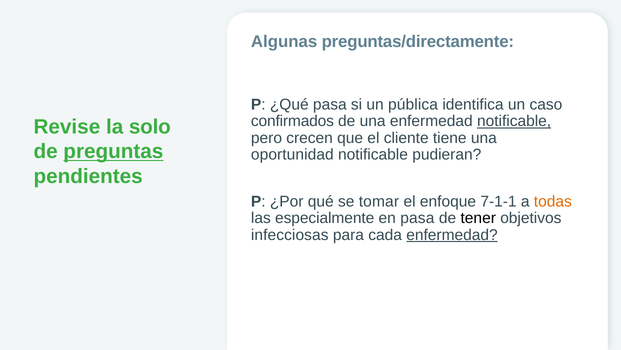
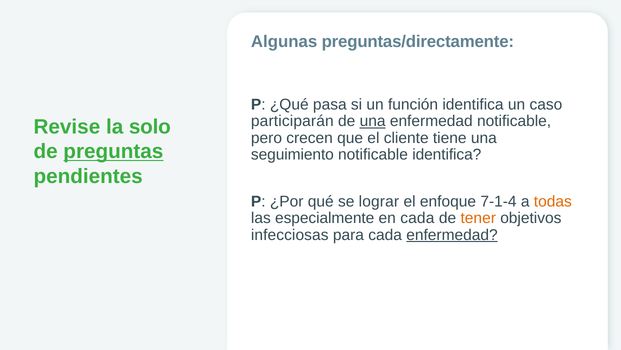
pública: pública -> función (413, 104)
confirmados: confirmados -> participarán (292, 121)
una underline: none -> present (373, 121)
notificable underline: present -> none (514, 121)
oportunidad: oportunidad -> seguimiento (292, 155)
notificable pudieran: pudieran -> identifica (447, 155)
tomar: tomar -> lograr (379, 201)
7-1-1: 7-1-1 -> 7-1-4 (499, 201)
en pasa: pasa -> cada (417, 218)
tener colour: black -> orange (478, 218)
